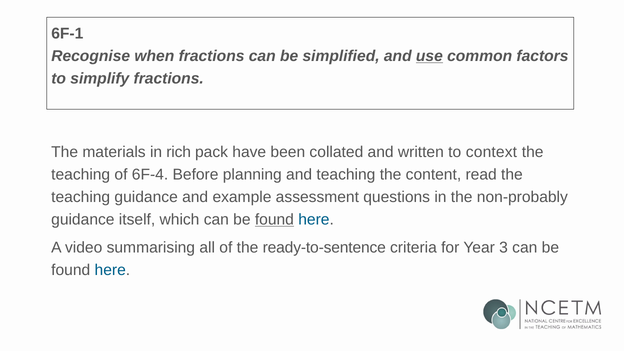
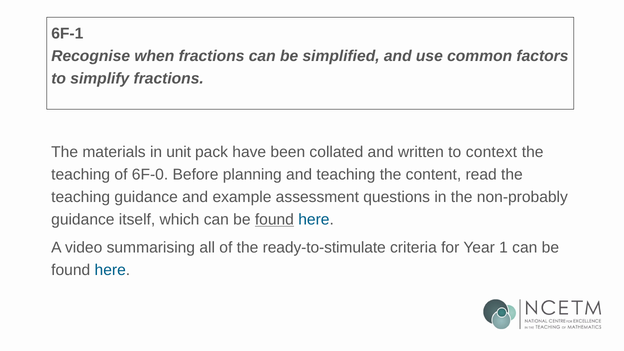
use underline: present -> none (429, 56)
rich: rich -> unit (179, 152)
6F-4: 6F-4 -> 6F-0 (150, 175)
ready-to-sentence: ready-to-sentence -> ready-to-stimulate (324, 248)
3: 3 -> 1 (504, 248)
